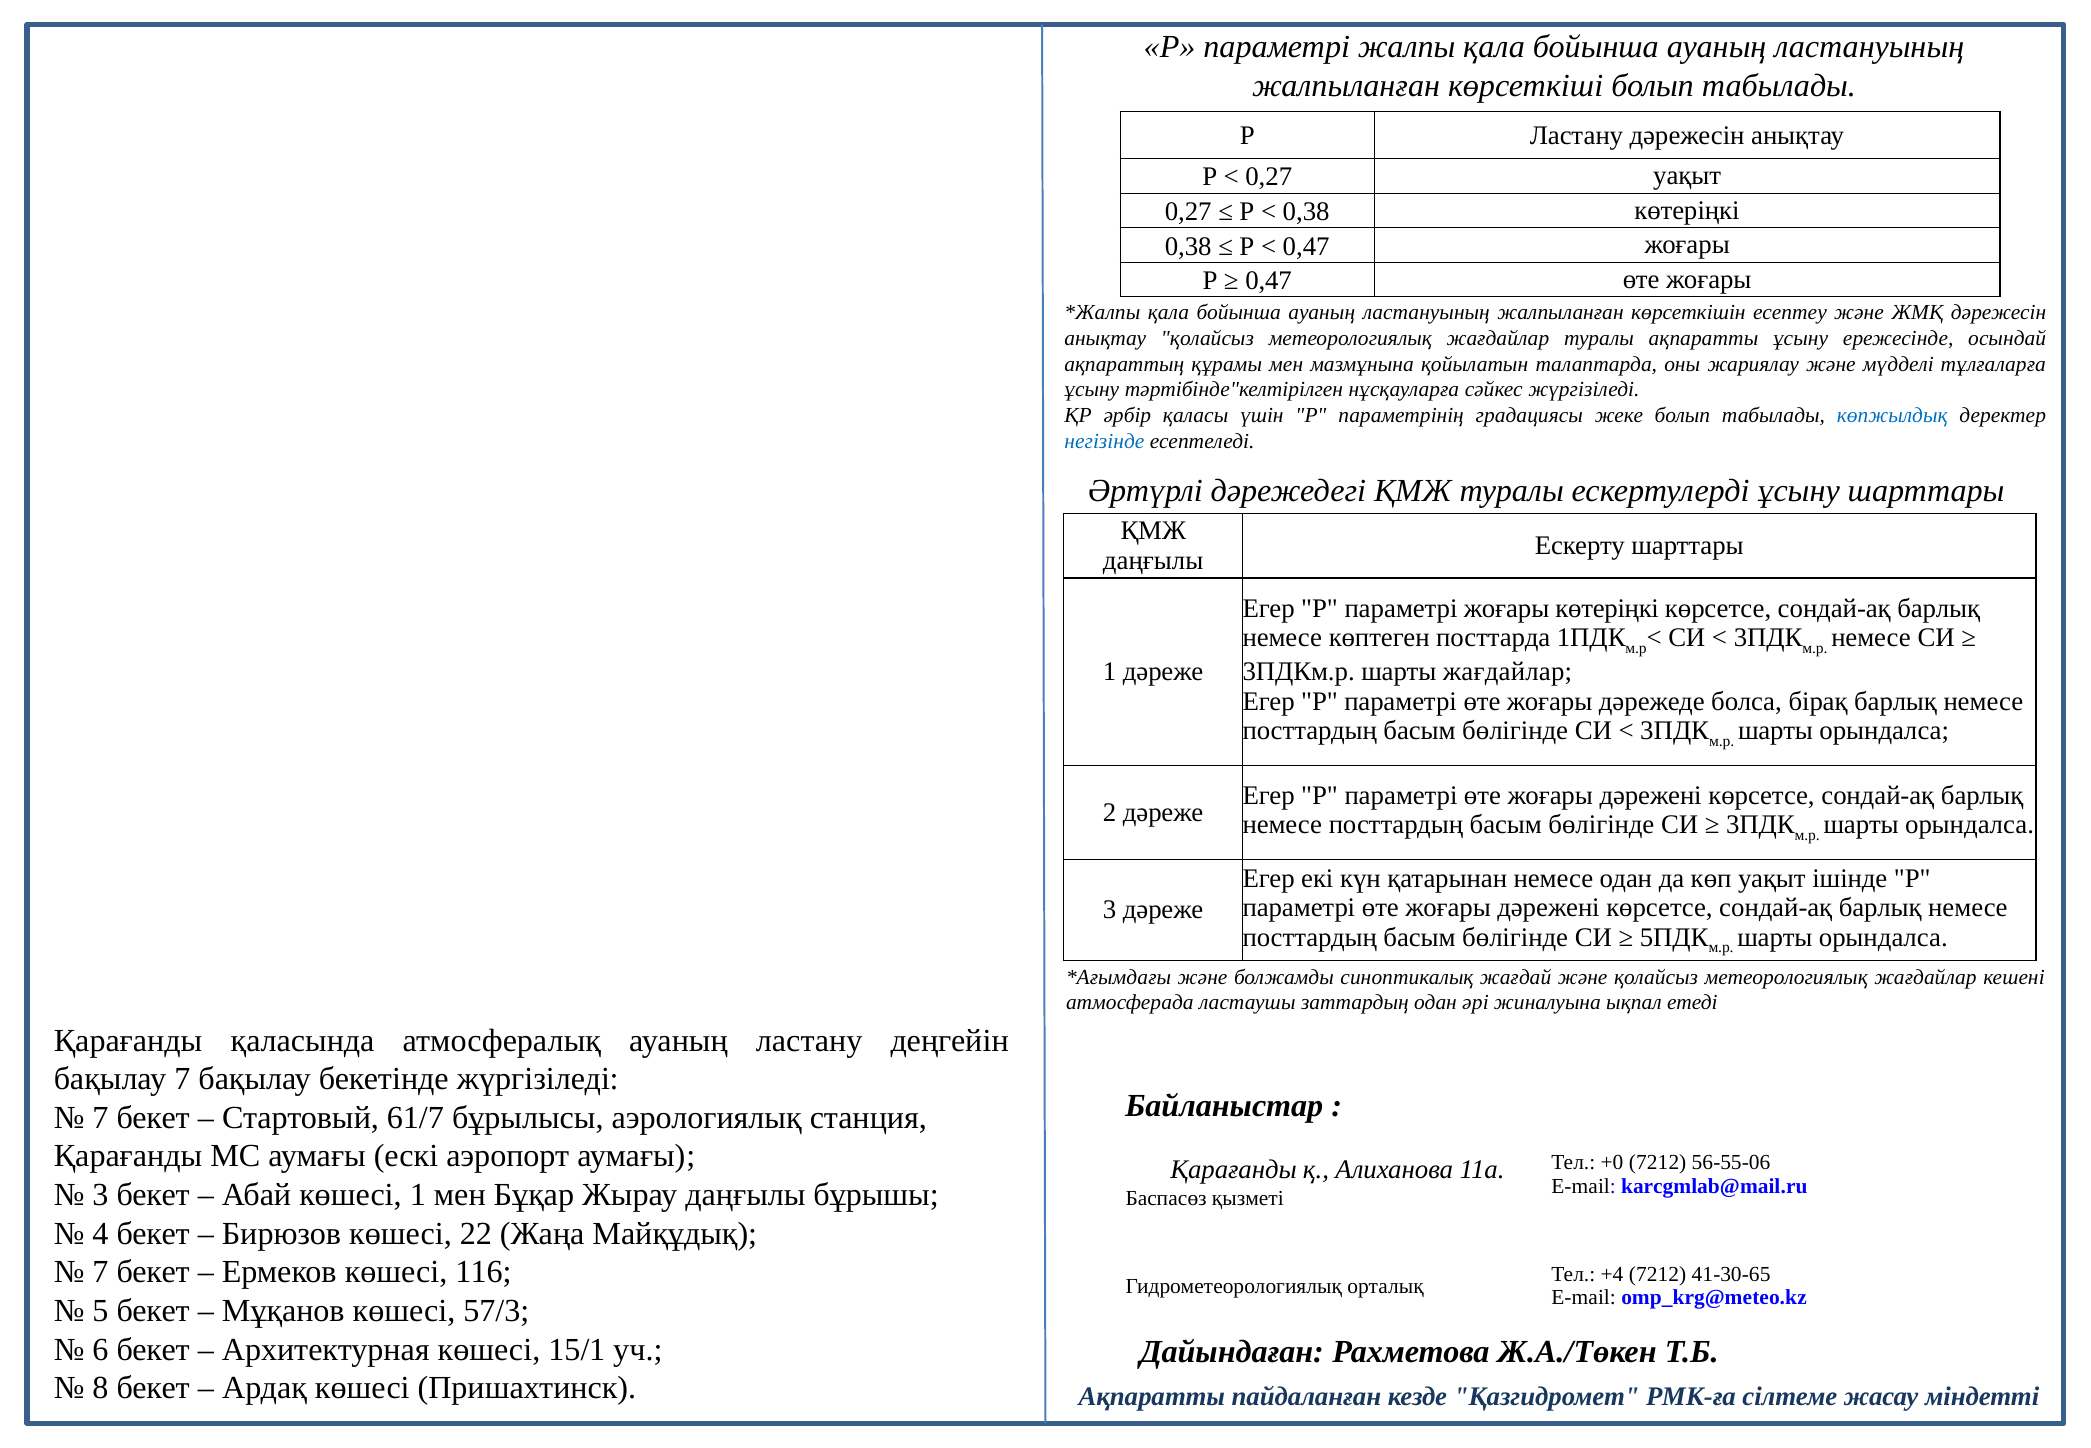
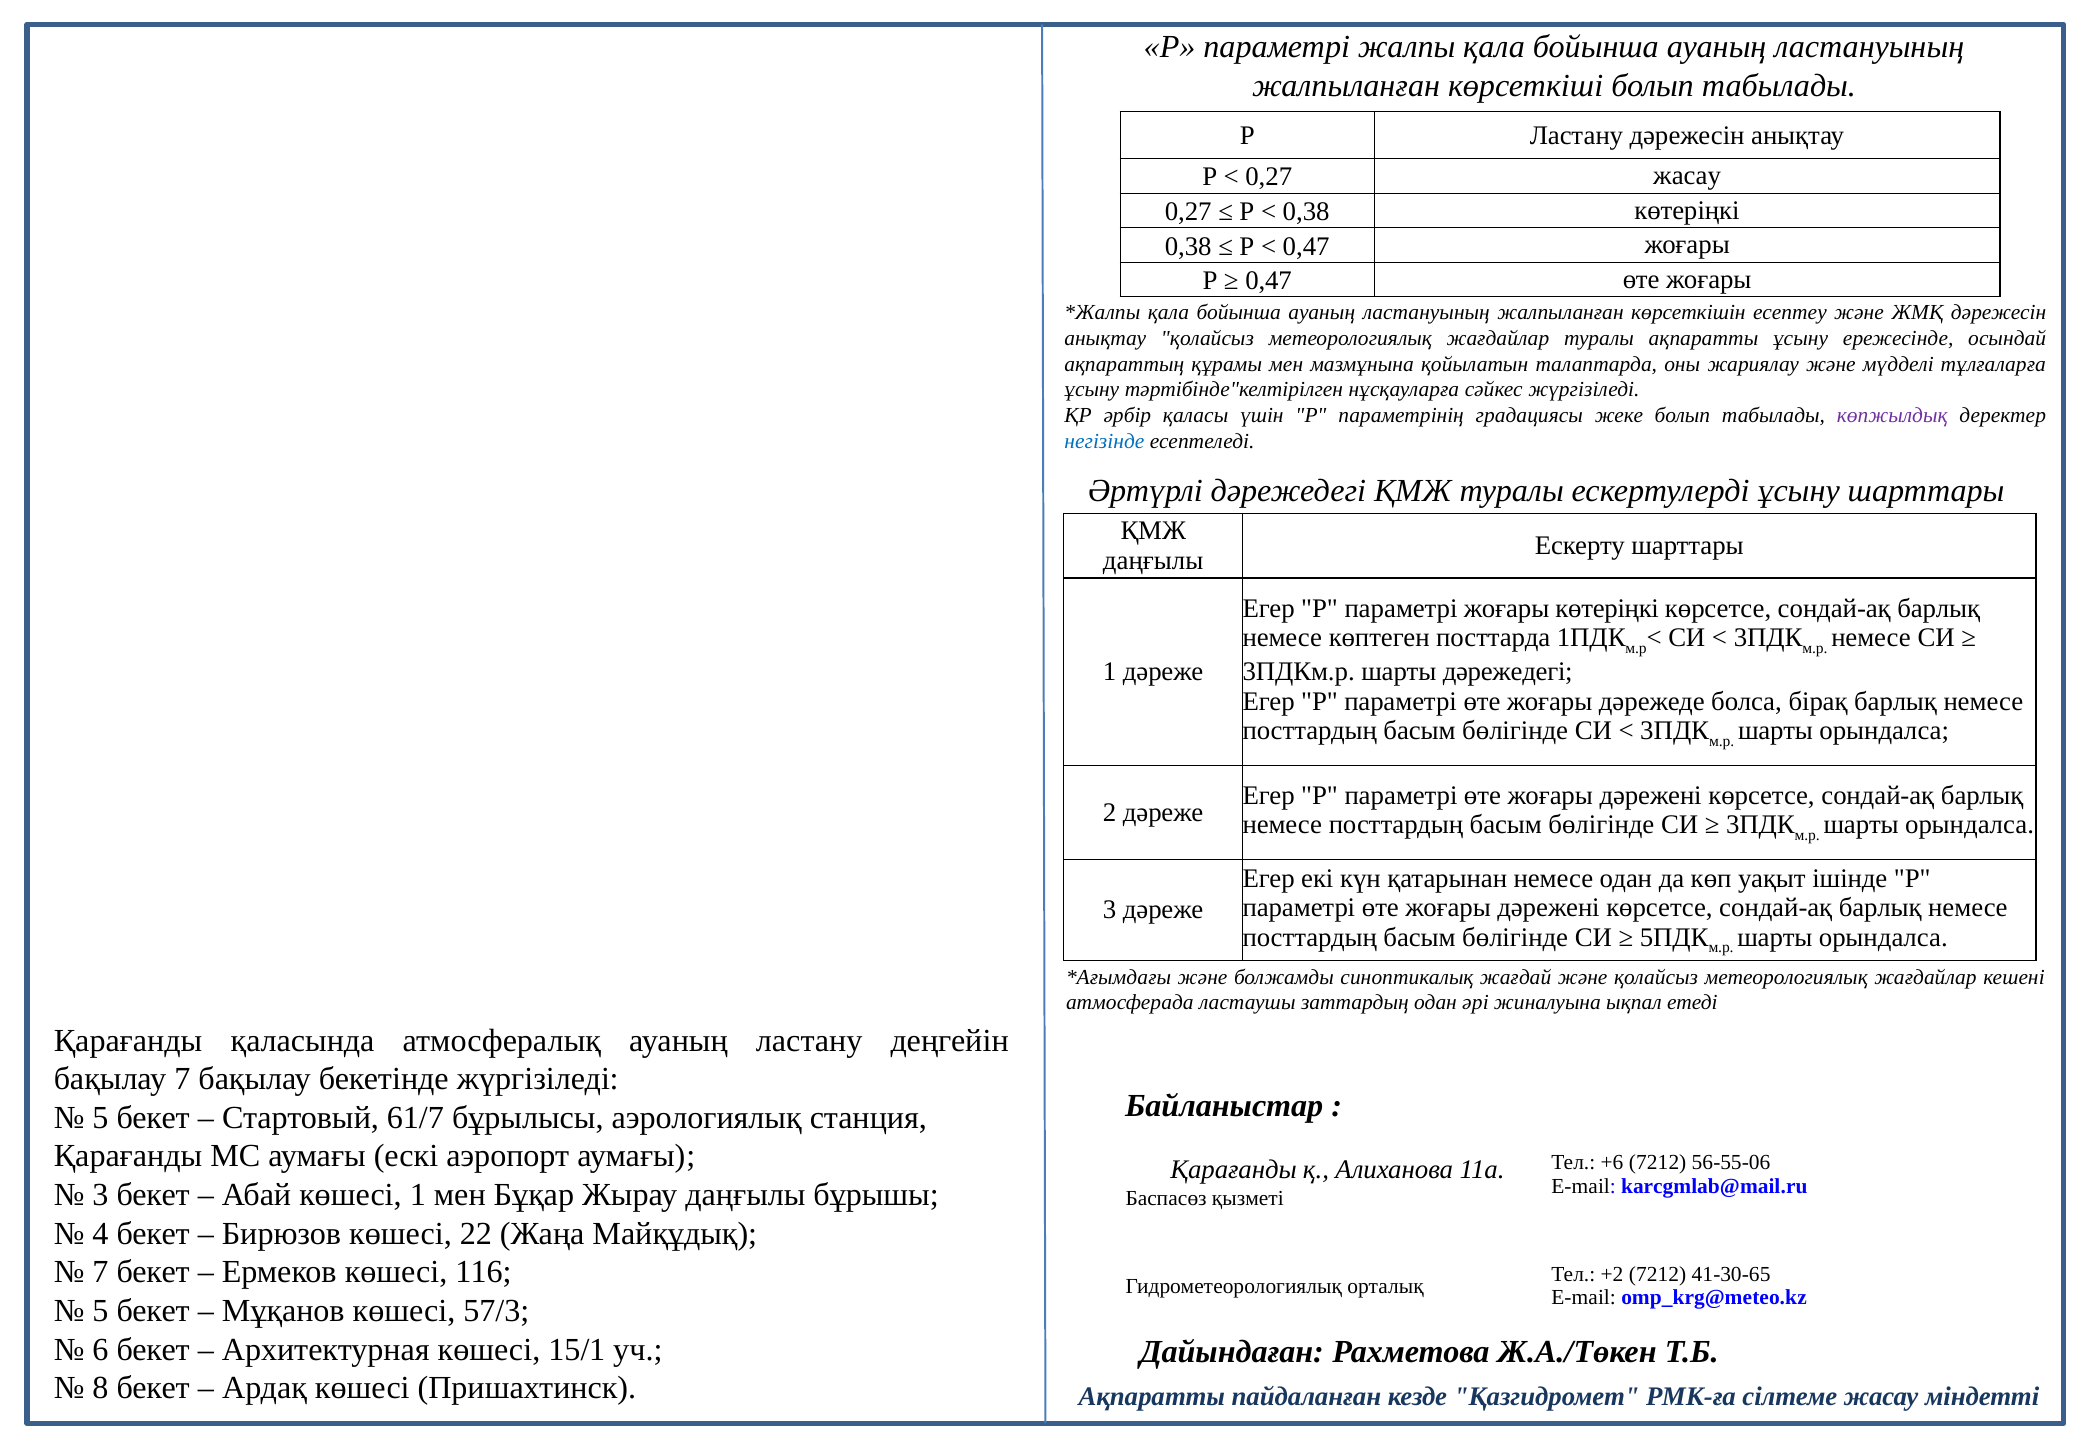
0,27 уақыт: уақыт -> жасау (1687, 176)
көпжылдық colour: blue -> purple (1892, 415)
шарты жағдайлар: жағдайлар -> дәрежедегі (1508, 672)
7: 7 -> 5 (101, 1117)
+0: +0 -> +6 (1612, 1162)
+4: +4 -> +2 (1612, 1274)
